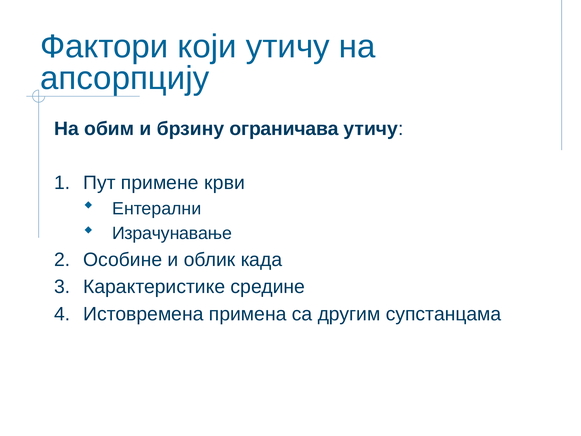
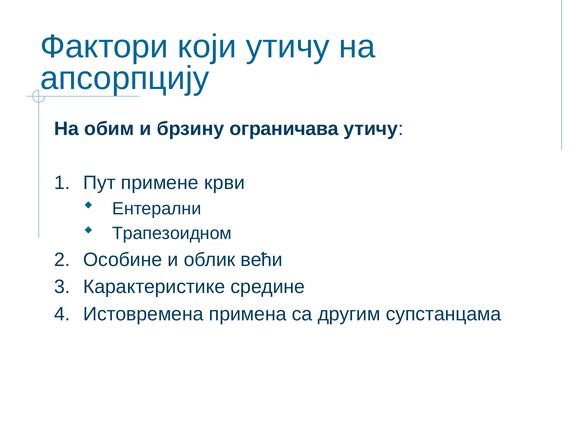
Израчунавање: Израчунавање -> Трапезоидном (172, 233)
када: када -> већи (262, 260)
